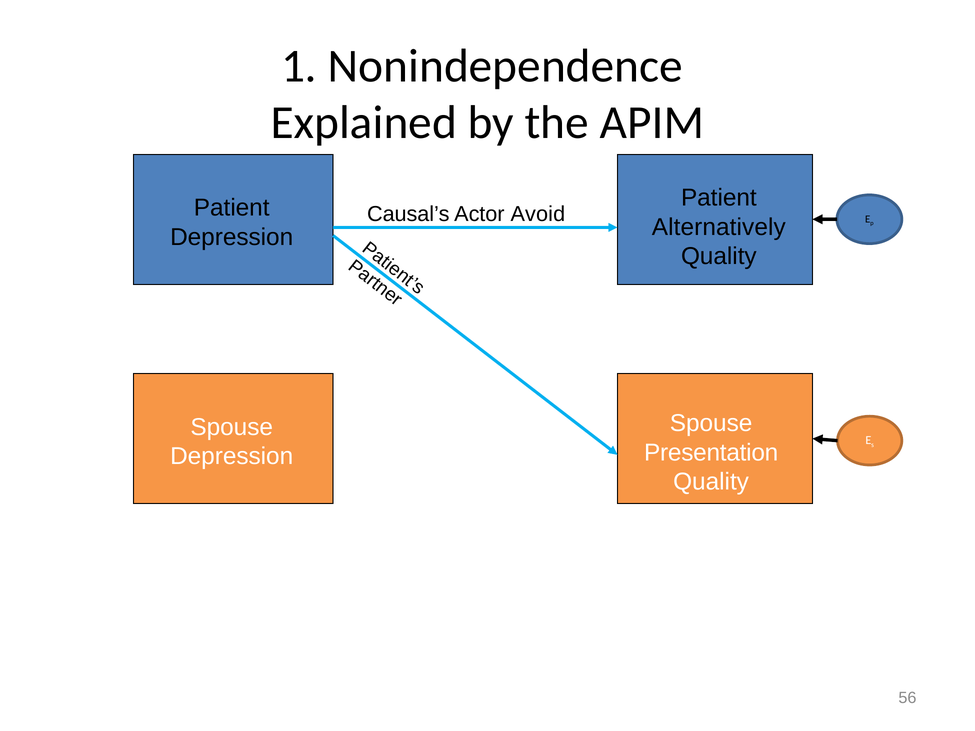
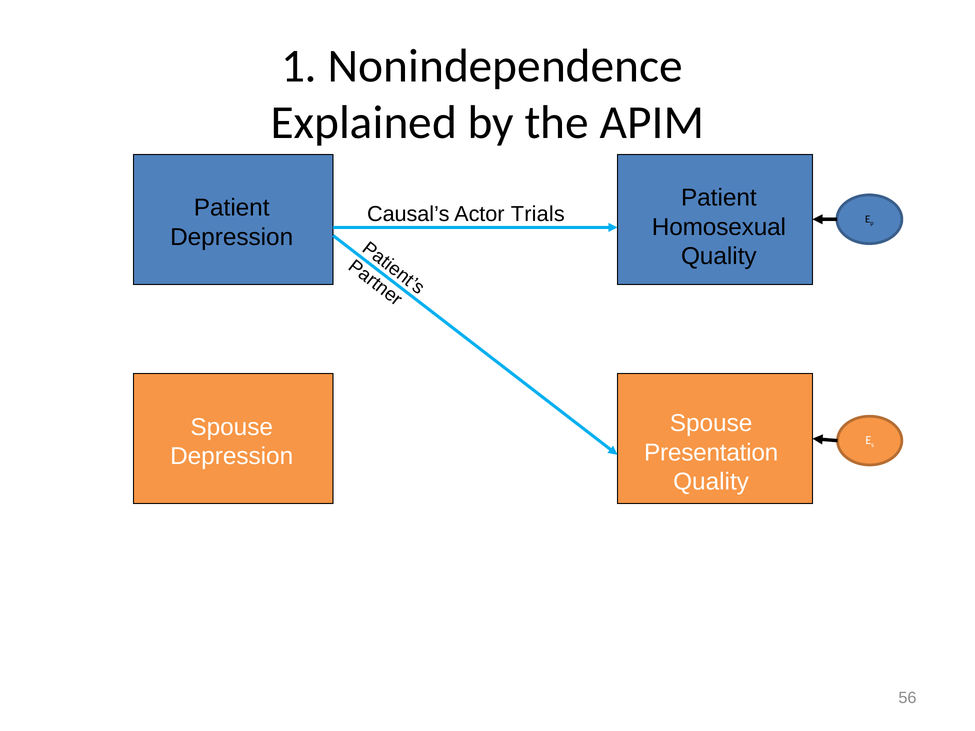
Avoid: Avoid -> Trials (538, 214)
Alternatively: Alternatively -> Homosexual (719, 227)
